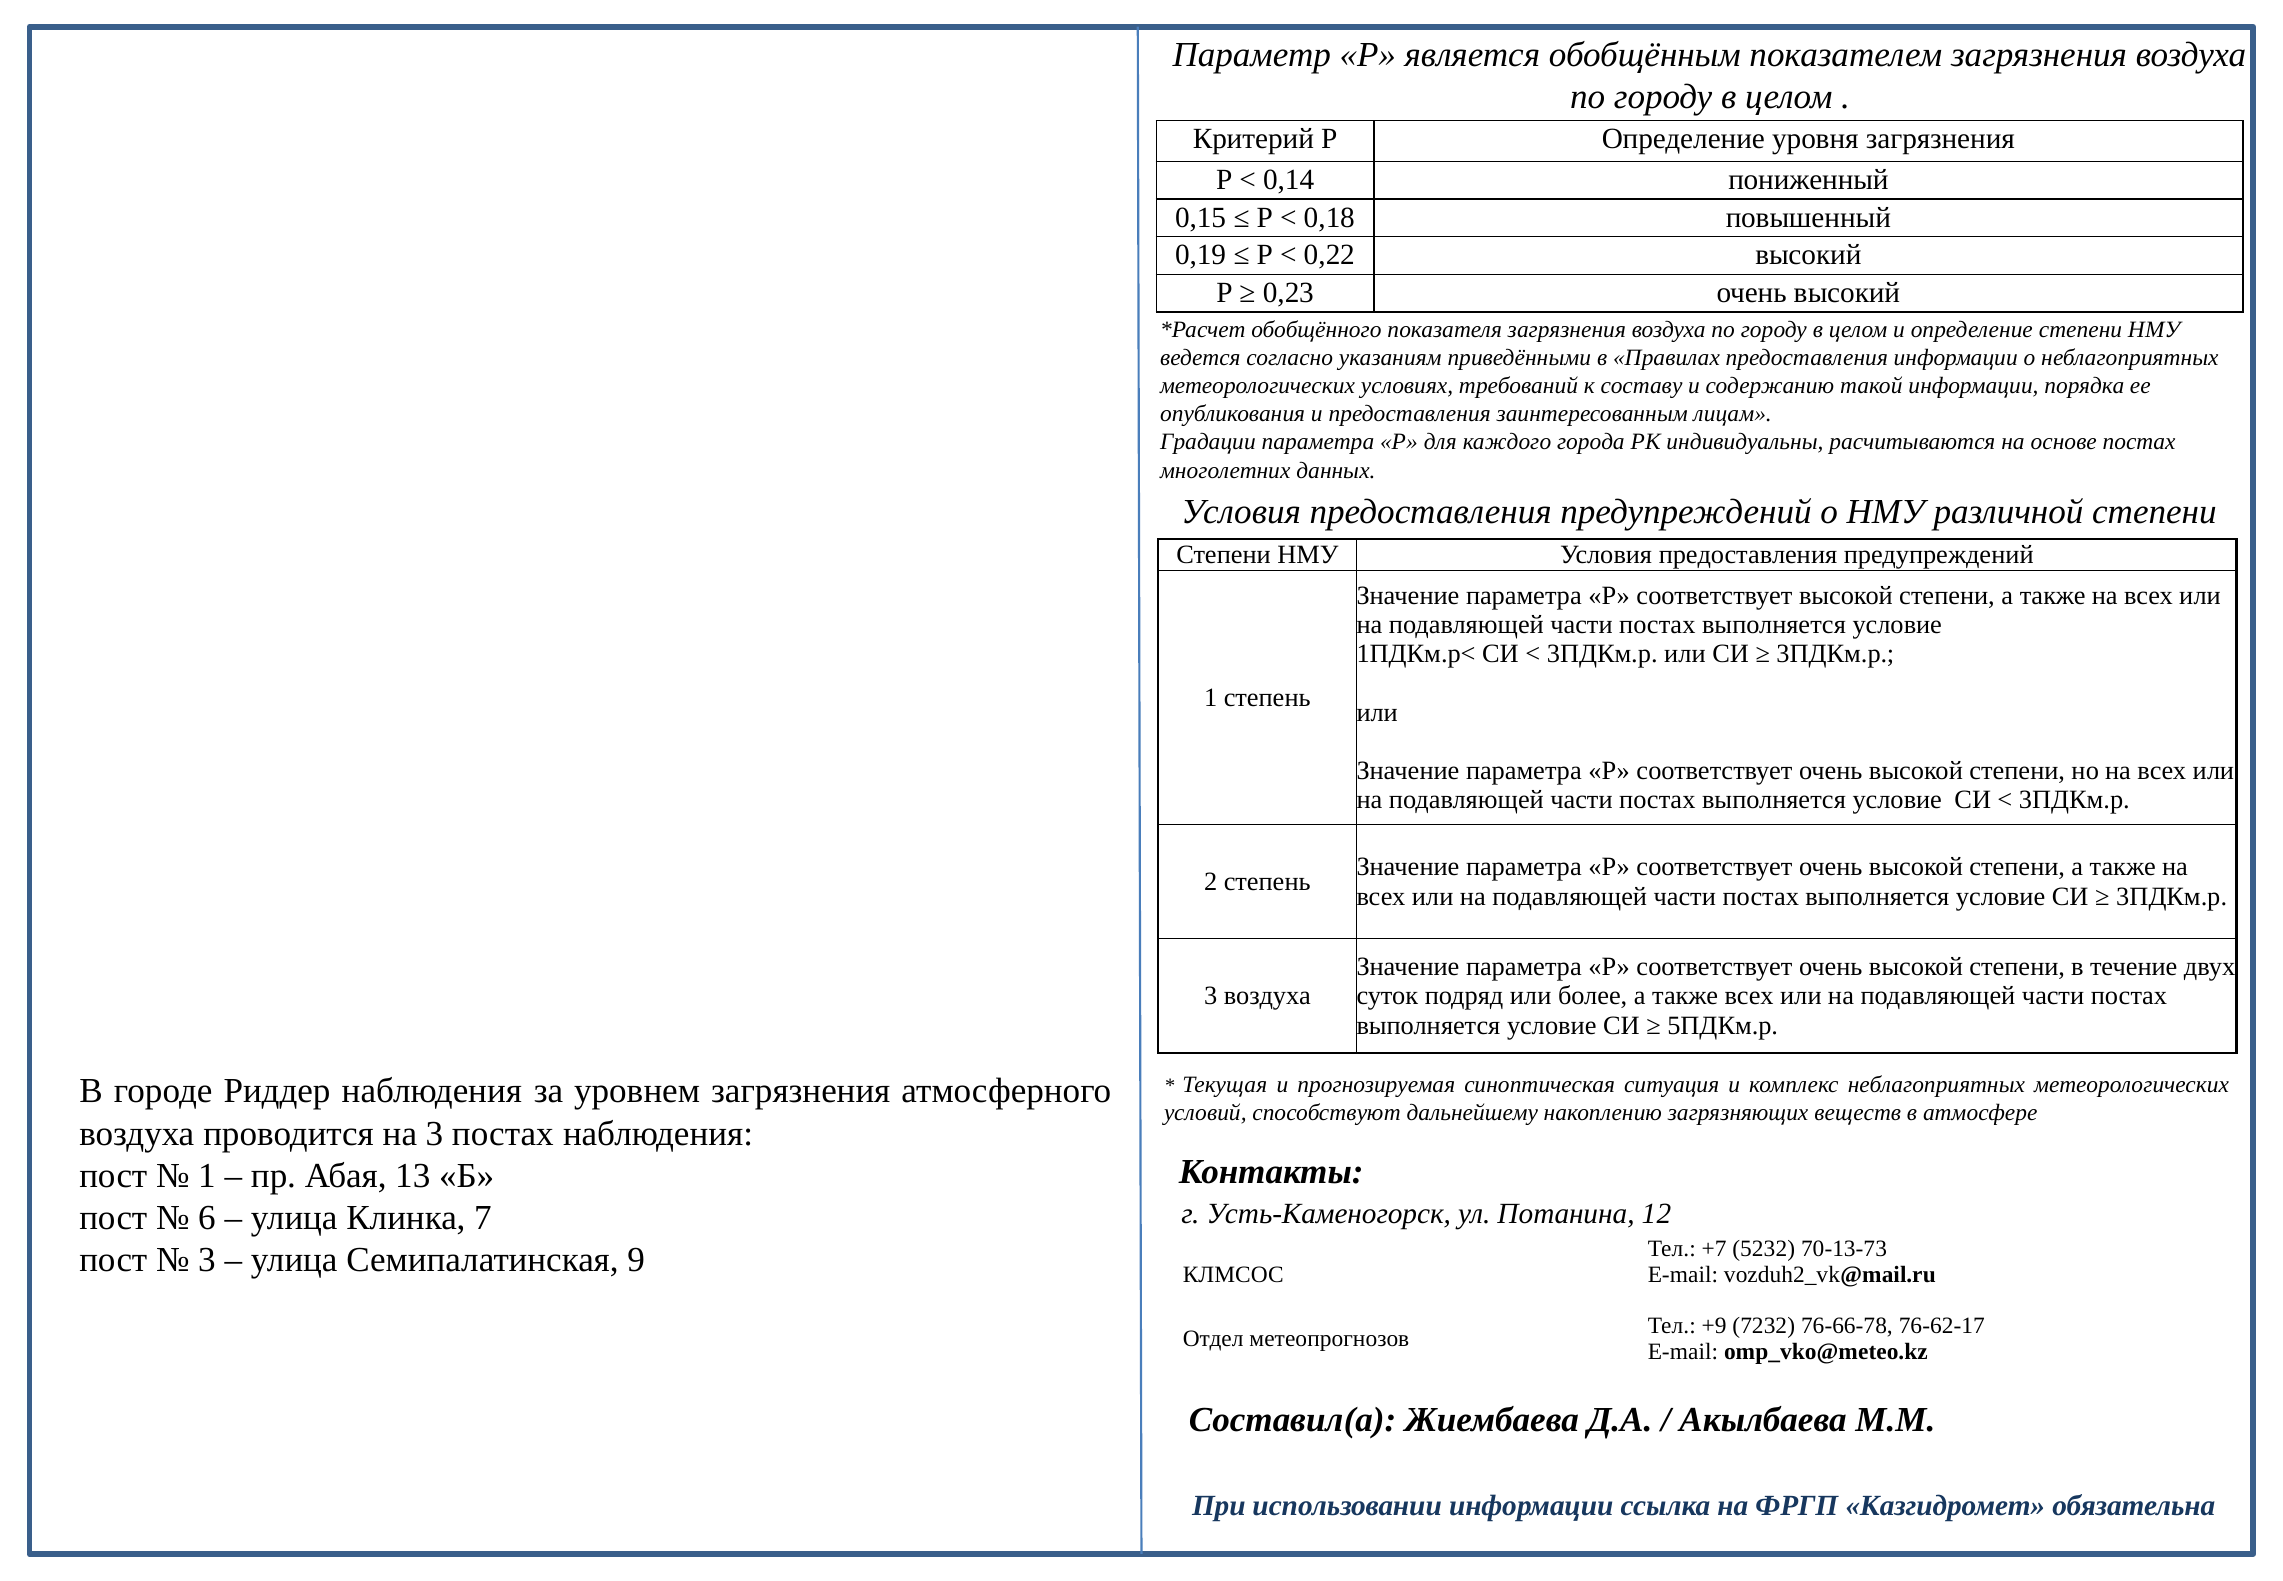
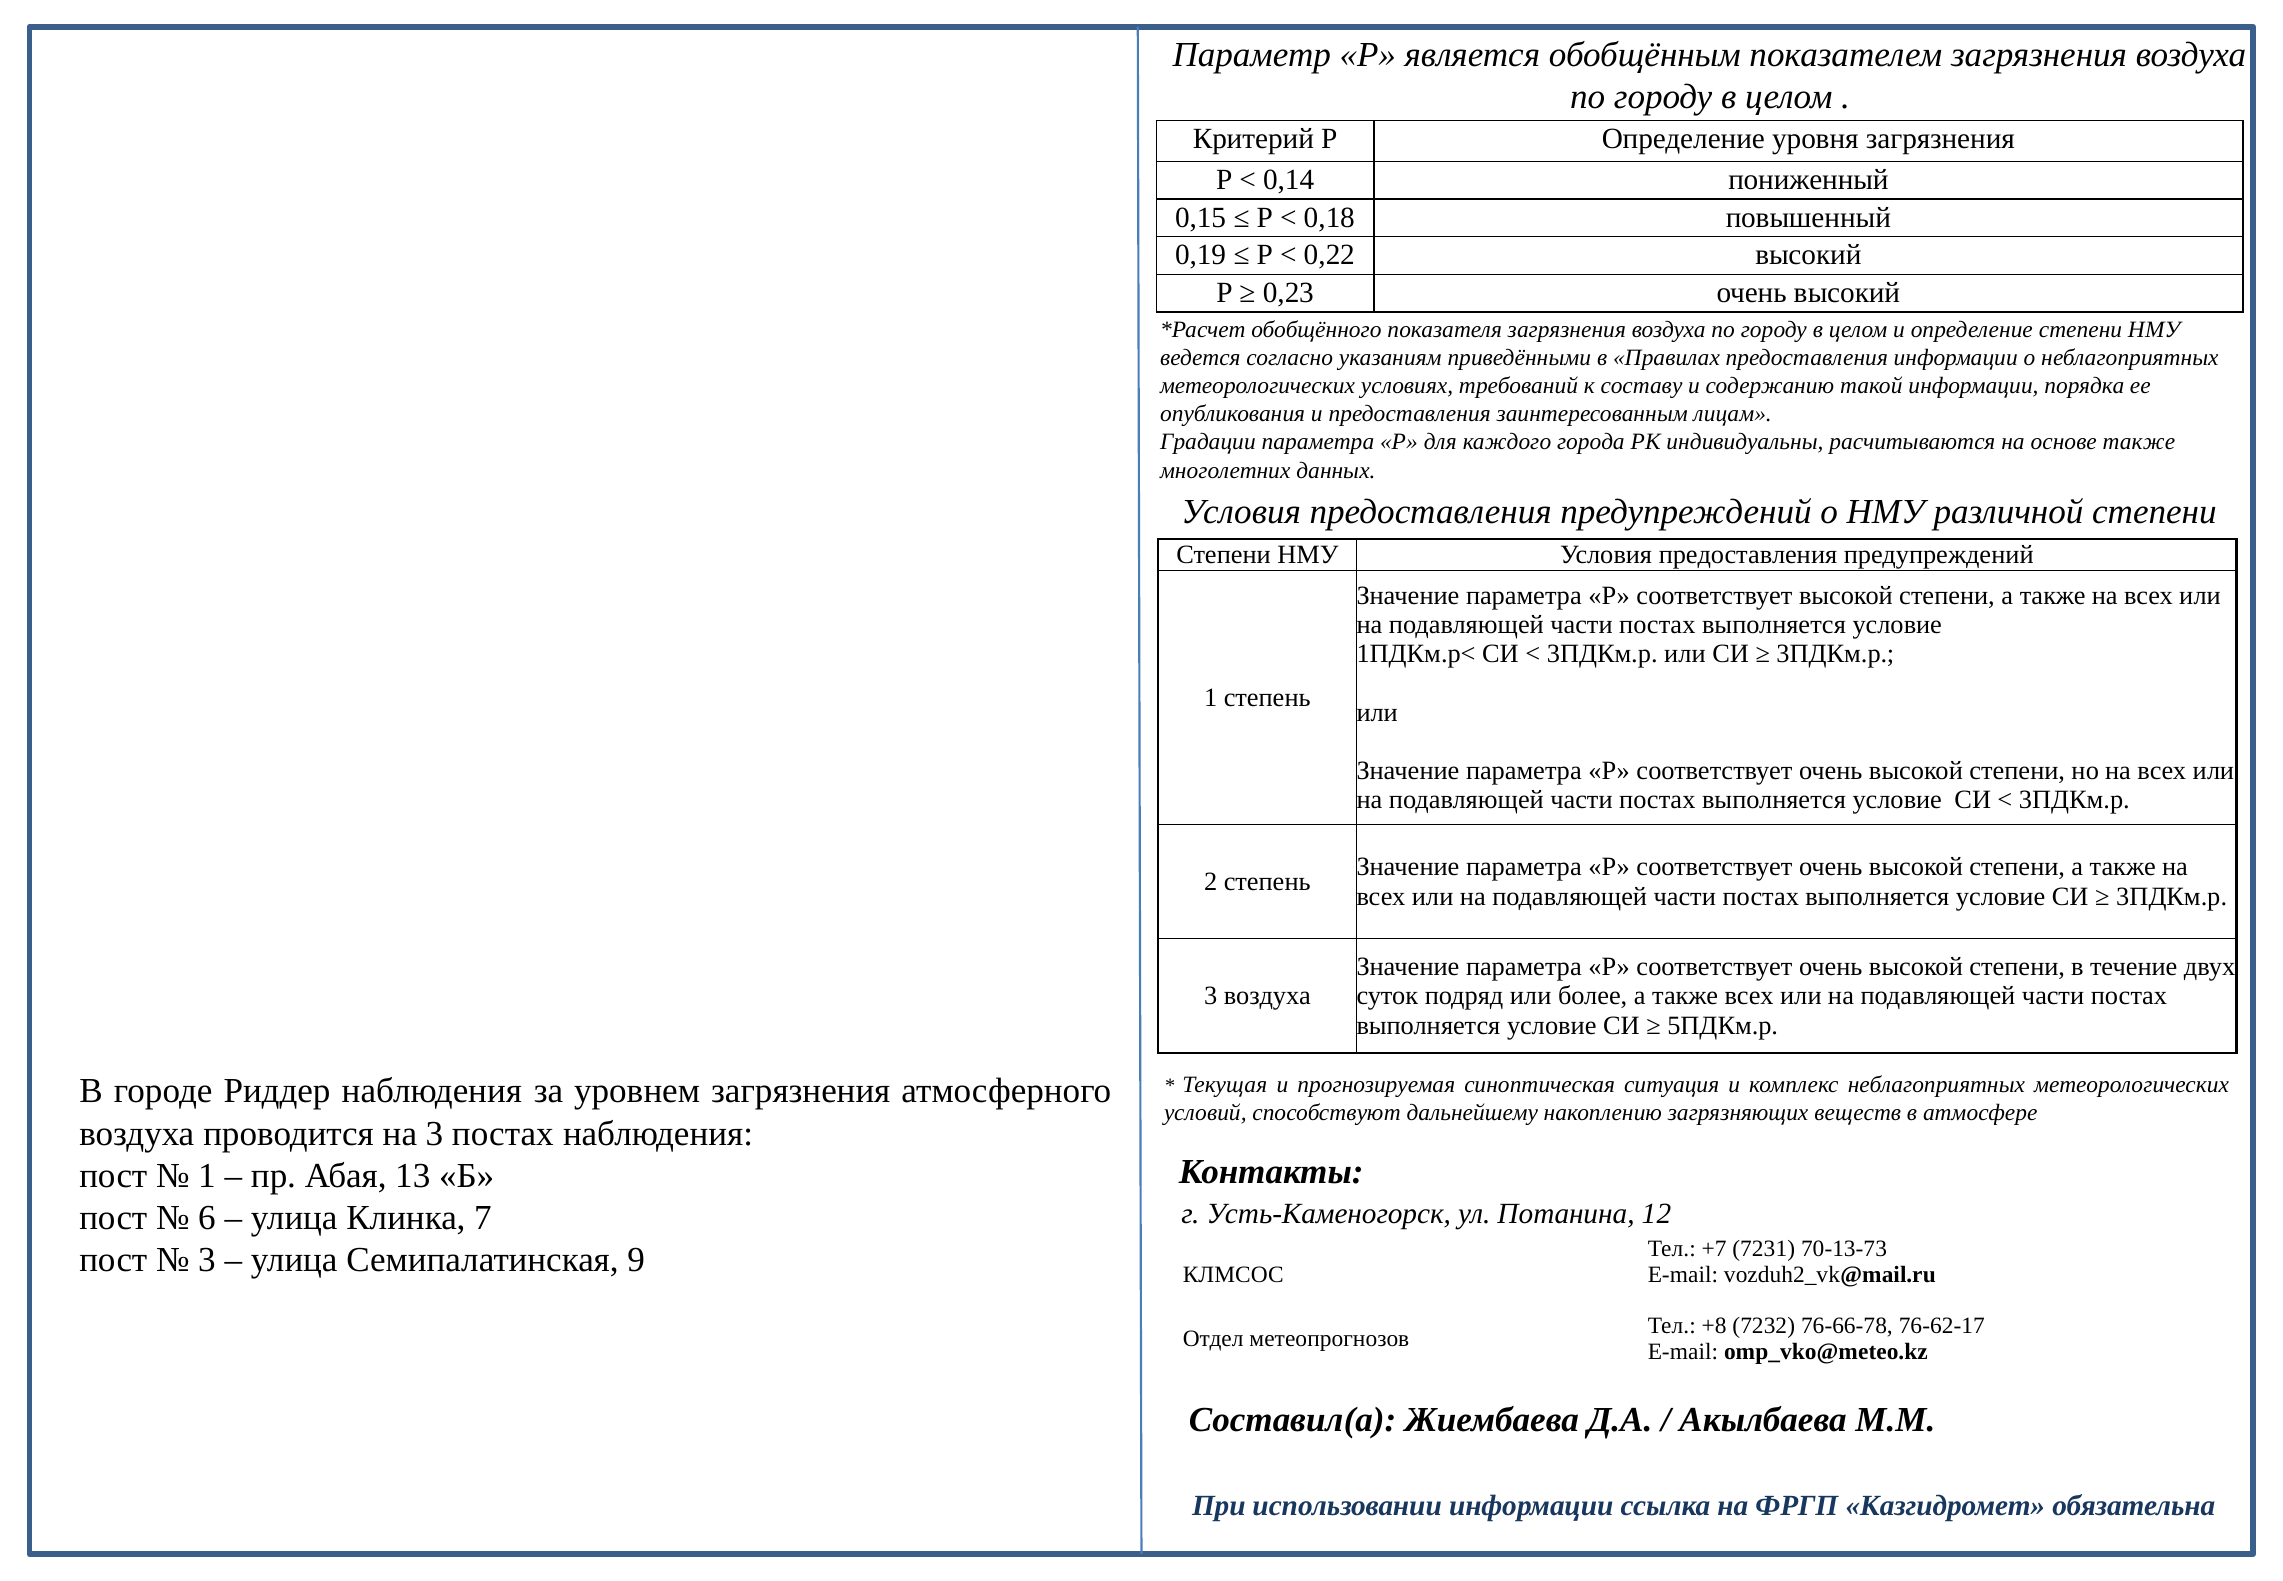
основе постах: постах -> также (2139, 442)
5232: 5232 -> 7231 (1764, 1248)
+9: +9 -> +8 (1714, 1325)
